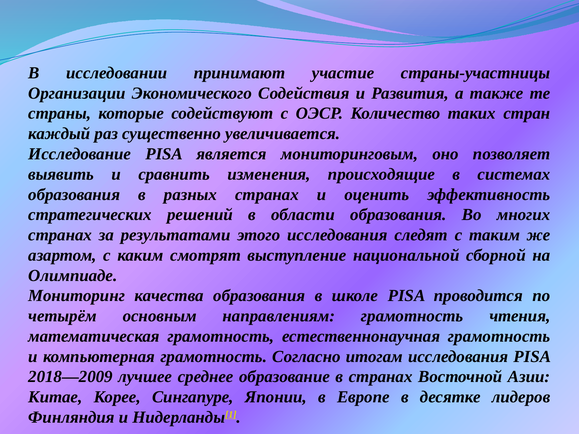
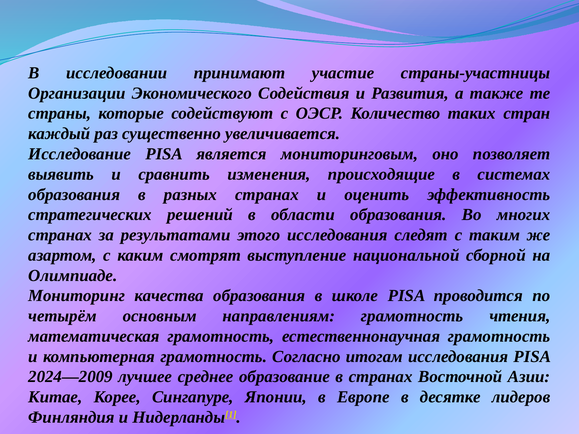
2018—2009: 2018—2009 -> 2024—2009 (70, 377)
